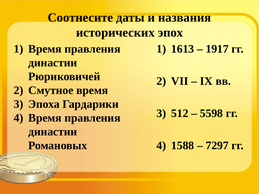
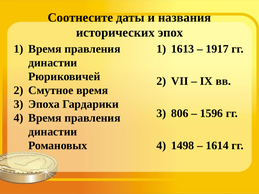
512: 512 -> 806 (180, 114)
5598: 5598 -> 1596 (211, 114)
1588: 1588 -> 1498 (183, 146)
7297: 7297 -> 1614 (217, 146)
